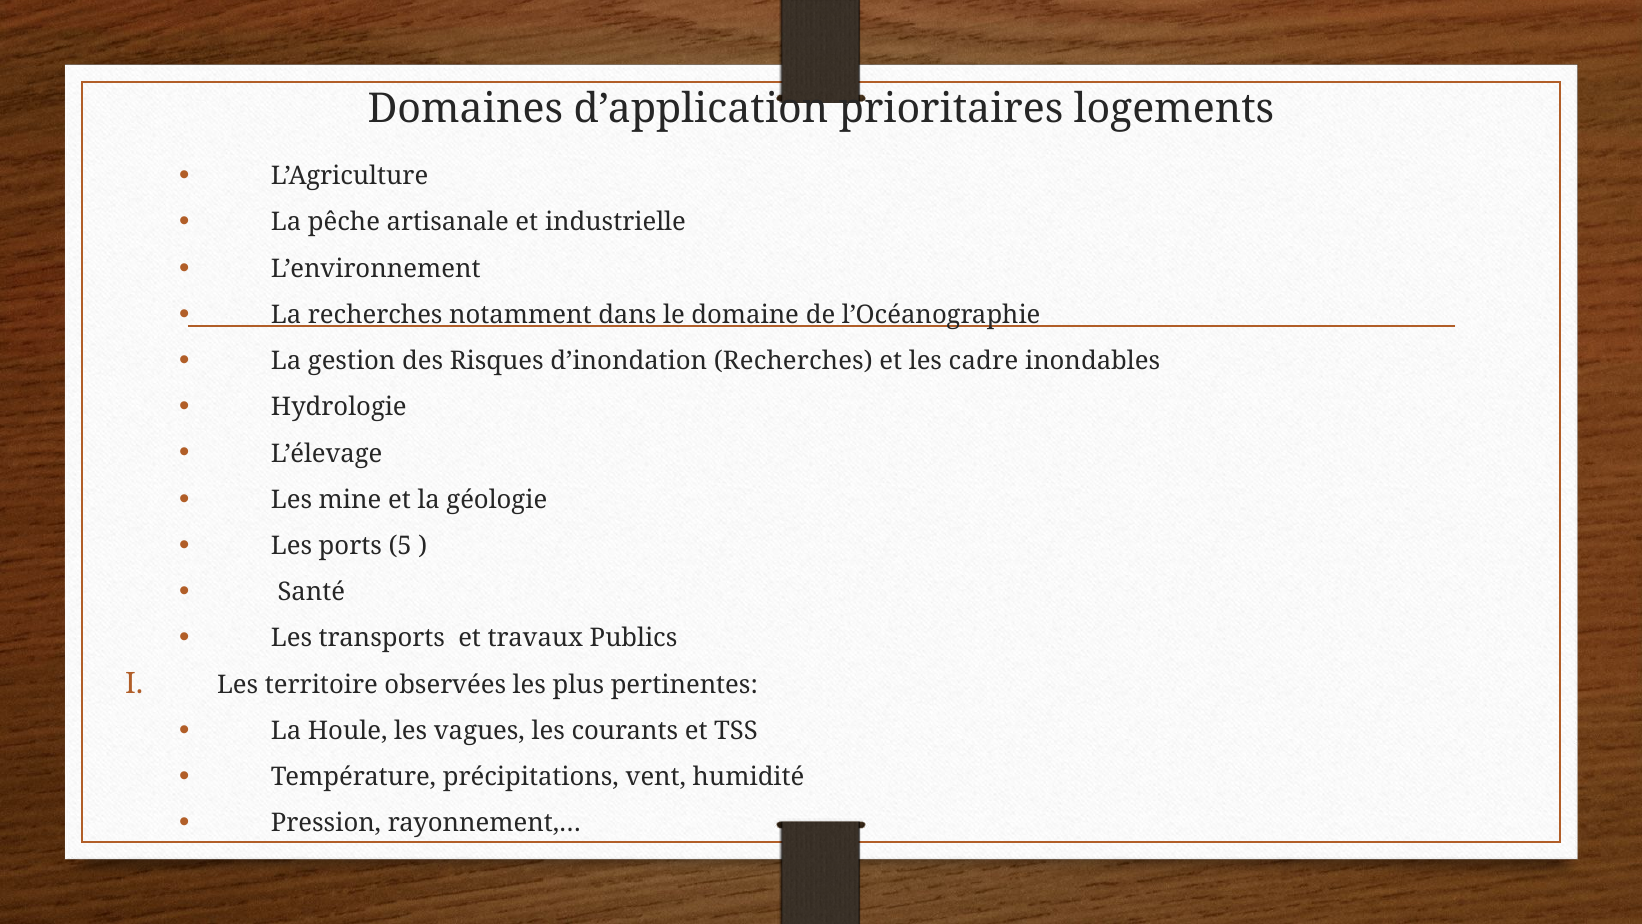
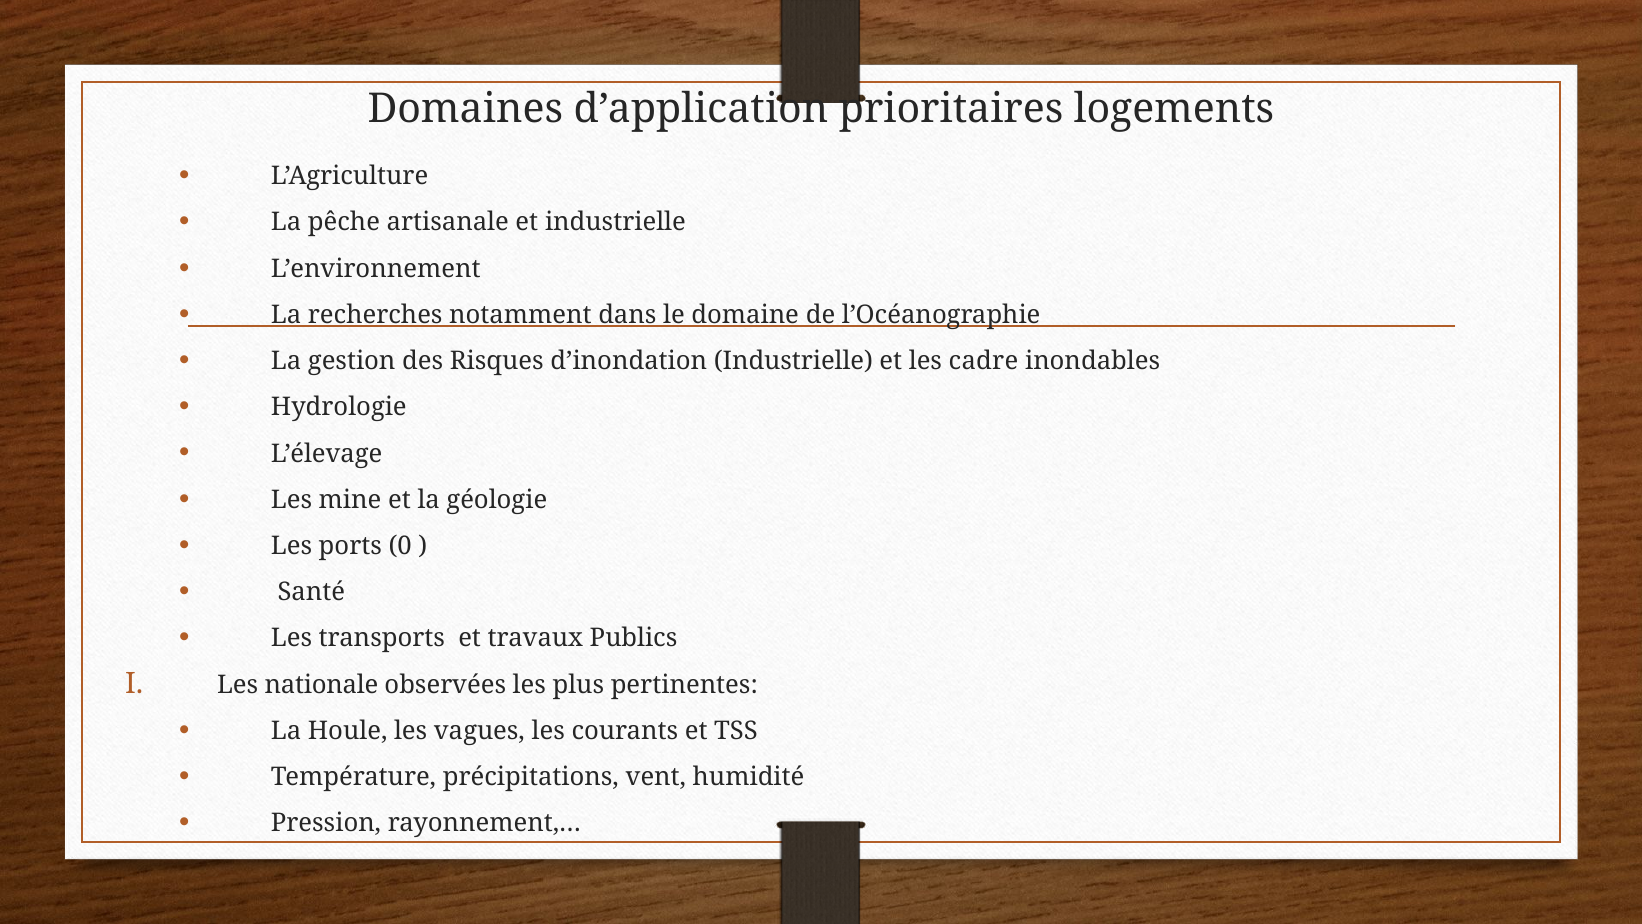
d’inondation Recherches: Recherches -> Industrielle (793, 361)
5: 5 -> 0 (400, 546)
territoire: territoire -> nationale (321, 684)
